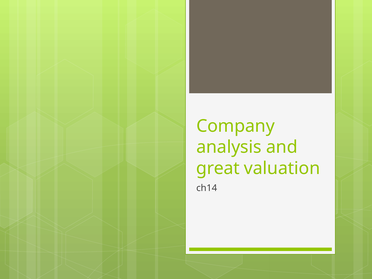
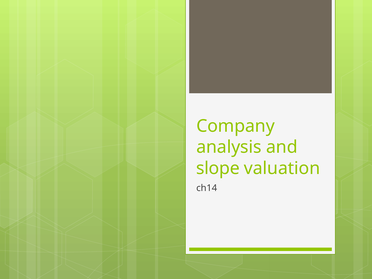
great: great -> slope (218, 168)
